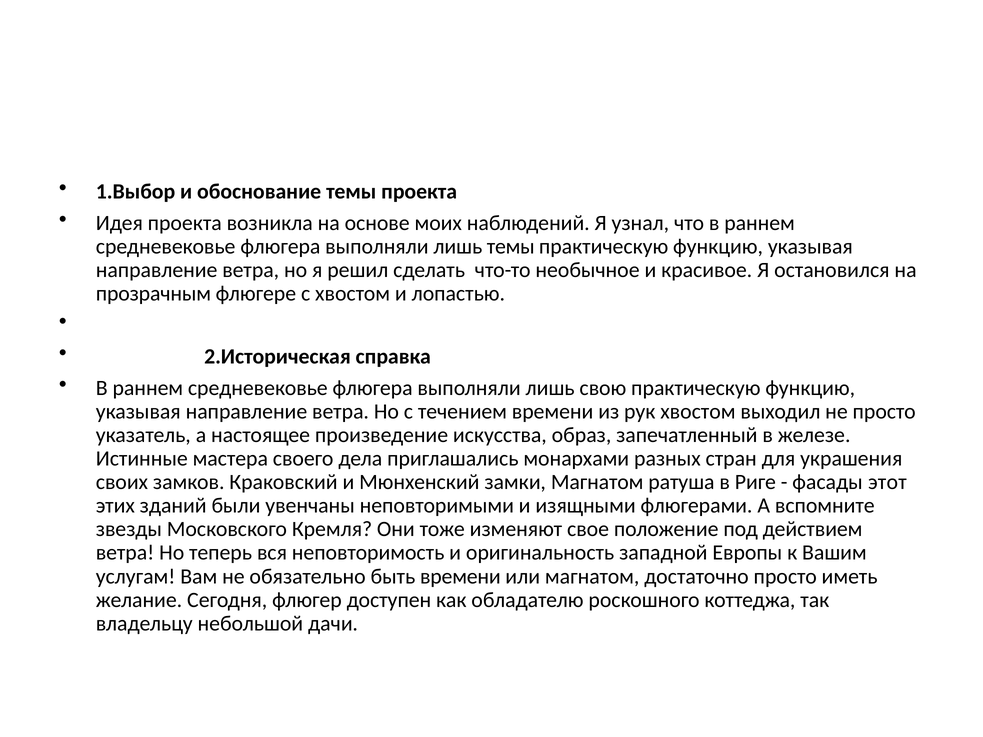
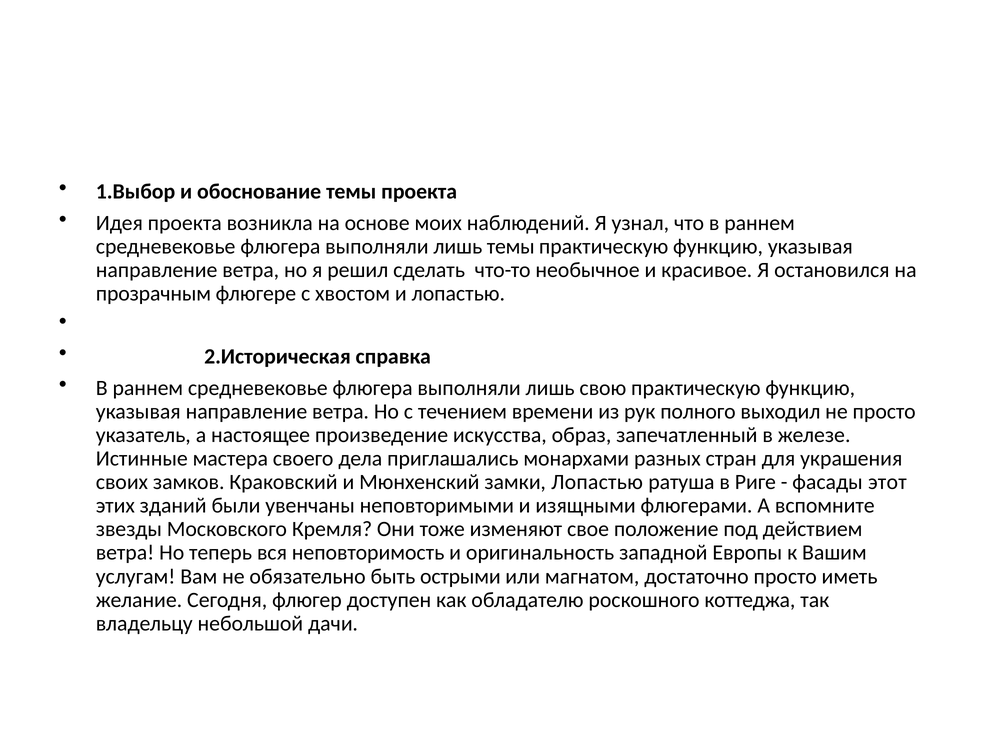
рук хвостом: хвостом -> полного (698, 412)
замки Магнатом: Магнатом -> Лопастью (597, 482)
быть времени: времени -> острыми (460, 577)
